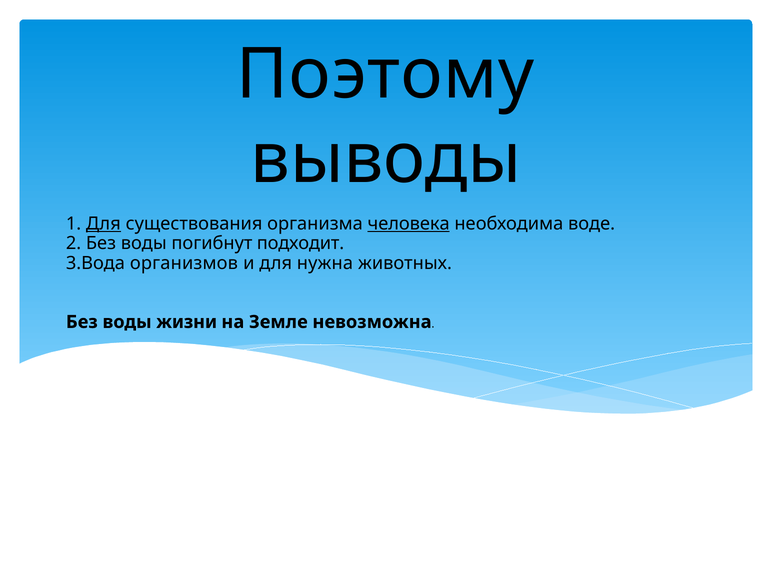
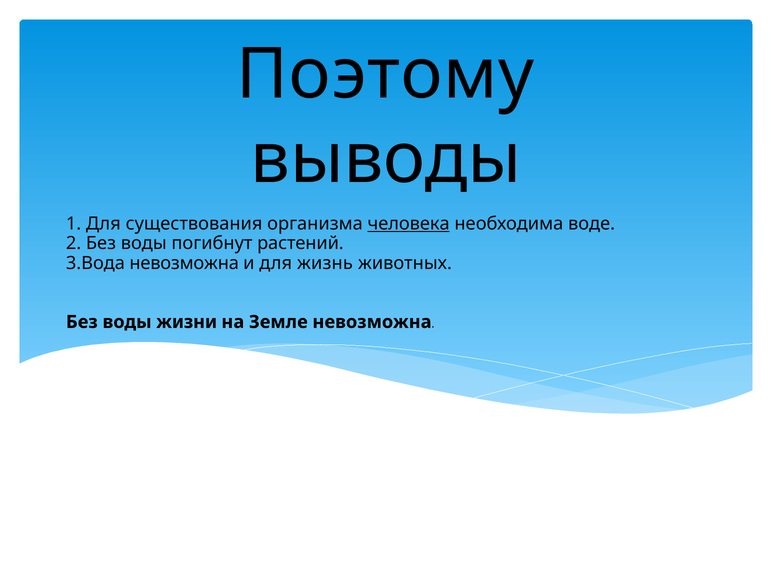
Для underline: present -> none (103, 224)
подходит: подходит -> растений (300, 243)
3.Вода организмов: организмов -> невозможна (184, 263)
нужна: нужна -> жизнь (325, 263)
